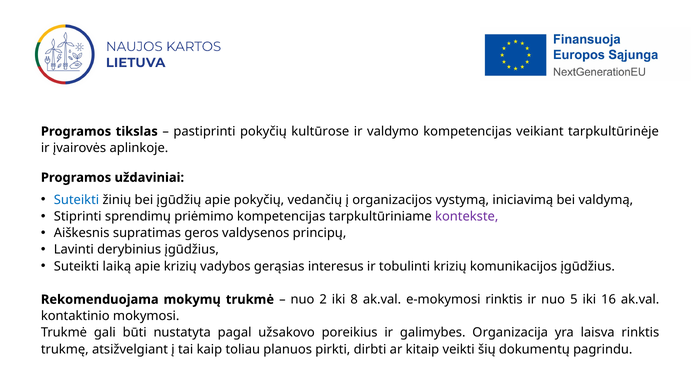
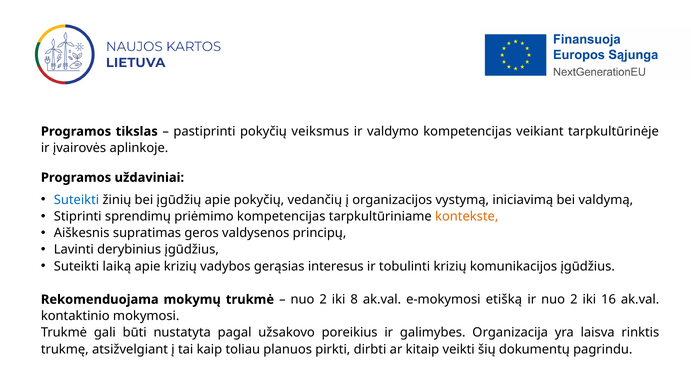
kultūrose: kultūrose -> veiksmus (320, 132)
kontekste colour: purple -> orange (467, 217)
e-mokymosi rinktis: rinktis -> etišką (504, 300)
ir nuo 5: 5 -> 2 (574, 300)
